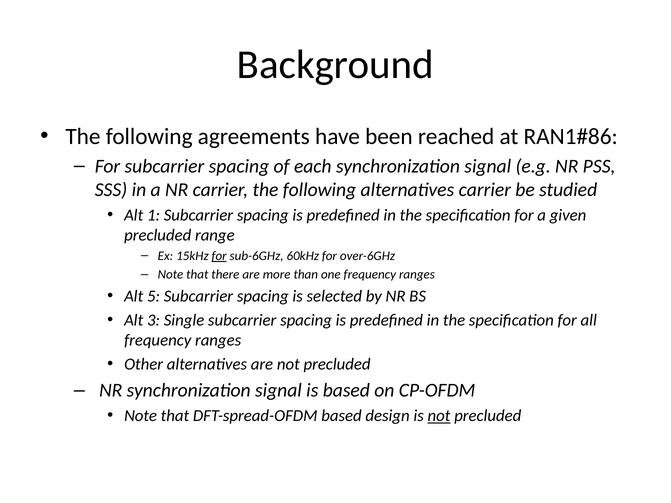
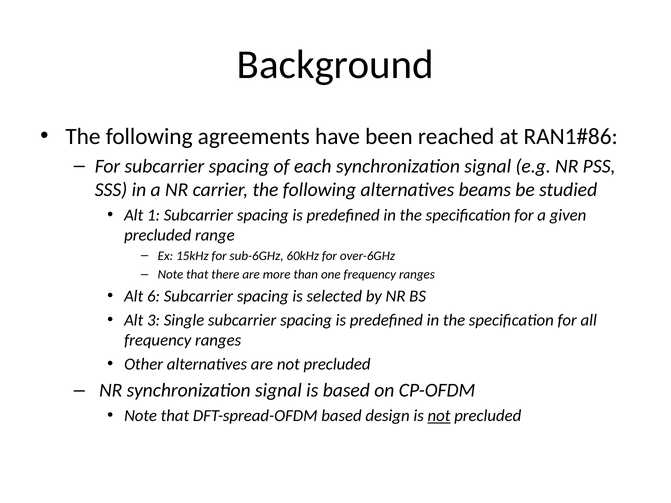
alternatives carrier: carrier -> beams (485, 190)
for underline: present -> none (219, 256)
5: 5 -> 6 (154, 296)
